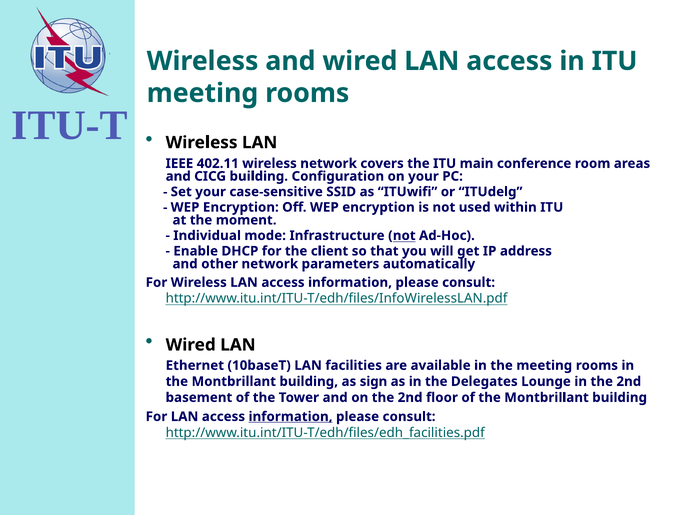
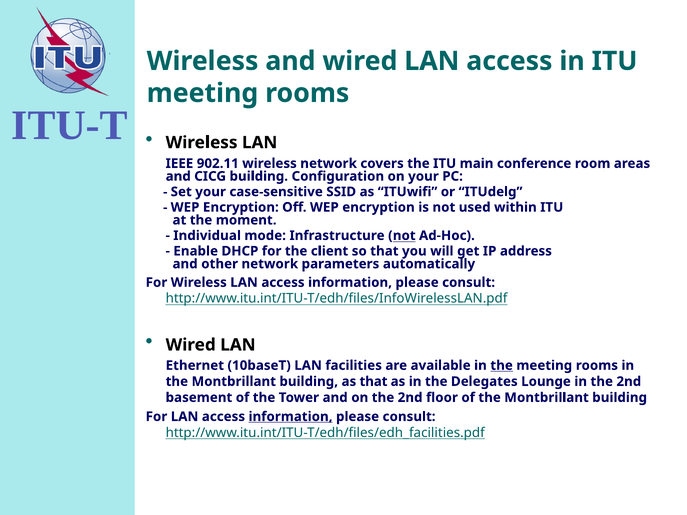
402.11: 402.11 -> 902.11 (218, 164)
the underline: none -> present (502, 366)
as sign: sign -> that (373, 382)
